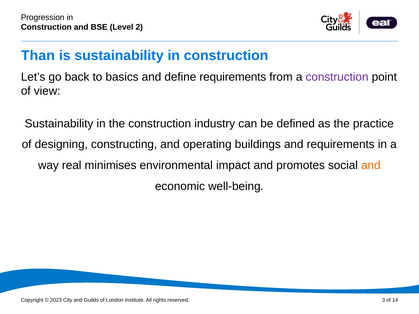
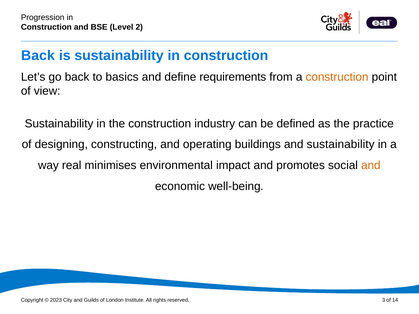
Than: Than -> Back (38, 56)
construction colour: purple -> orange (337, 77)
and requirements: requirements -> sustainability (341, 145)
